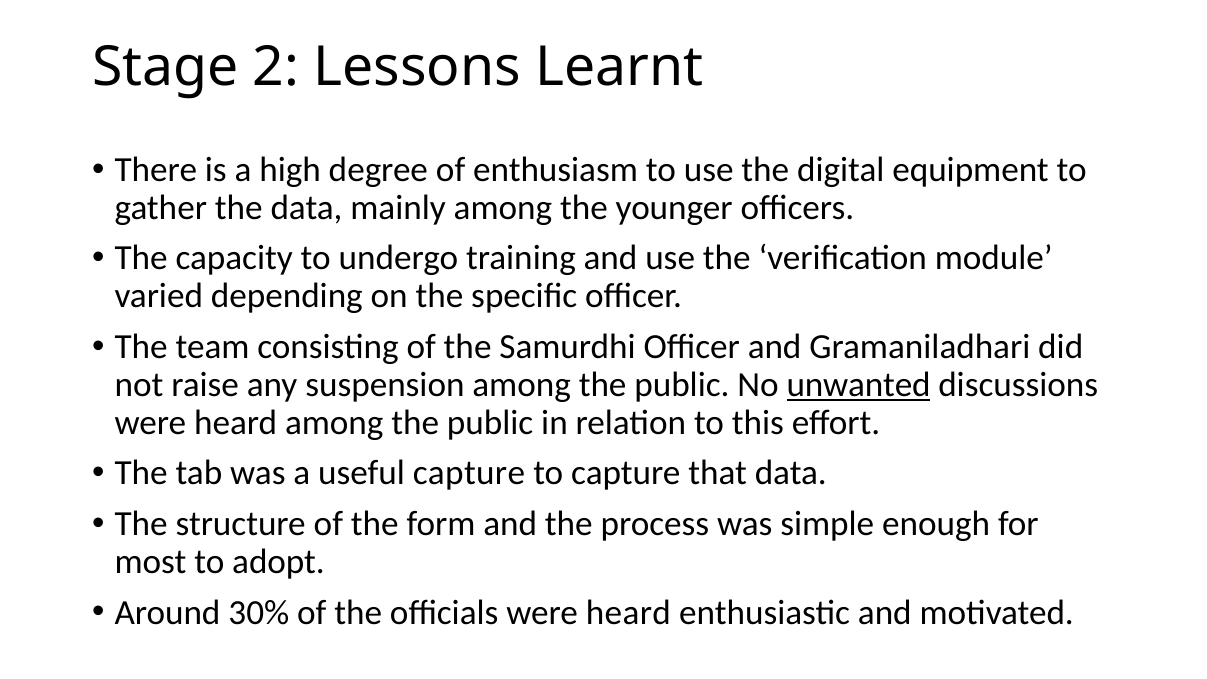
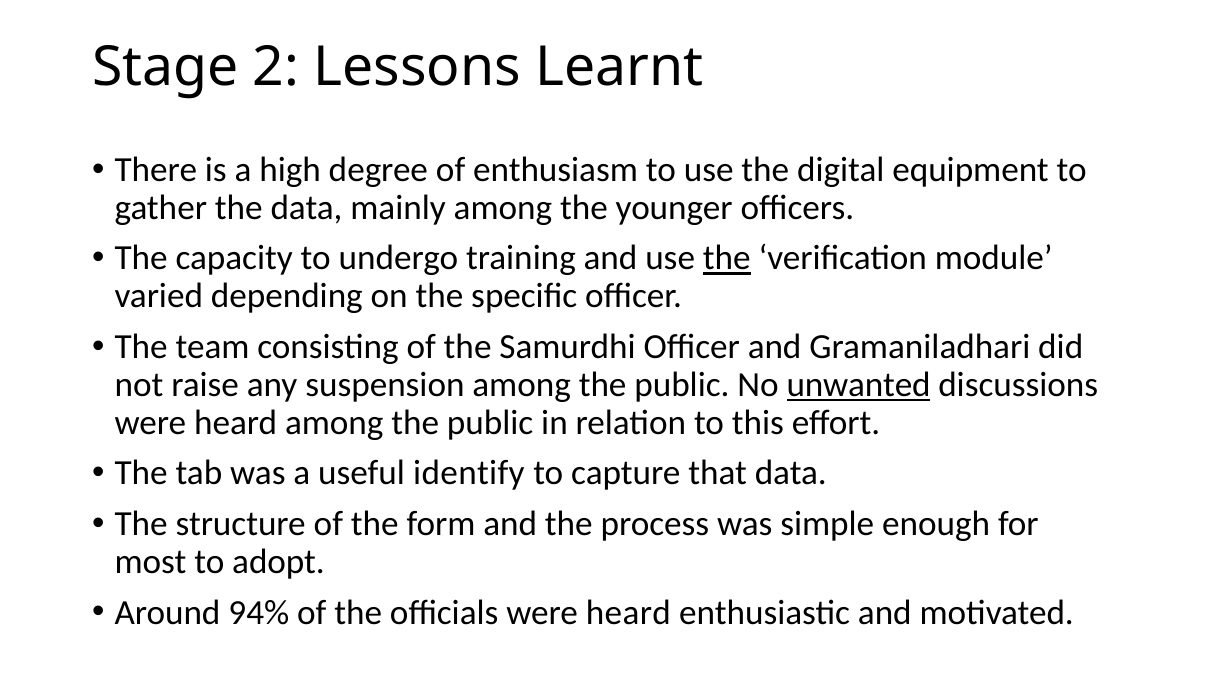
the underline: none -> present (727, 258)
useful capture: capture -> identify (469, 473)
30%: 30% -> 94% (259, 612)
